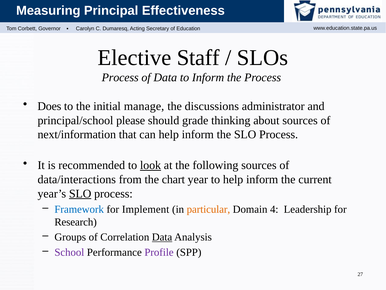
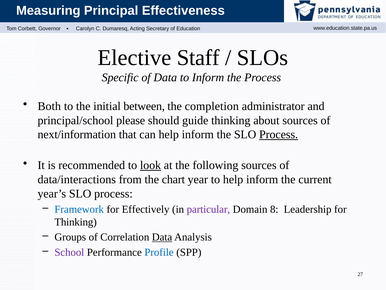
Process: Process -> Specific (120, 77)
Does: Does -> Both (49, 106)
manage: manage -> between (144, 106)
discussions: discussions -> completion (212, 106)
grade: grade -> guide (195, 120)
Process underline: none -> present (279, 134)
SLO underline: present -> none (80, 193)
Implement: Implement -> Effectively (146, 209)
particular colour: orange -> purple (208, 209)
4: 4 -> 8 (274, 209)
Research: Research -> Thinking (76, 222)
Profile colour: purple -> blue (159, 252)
